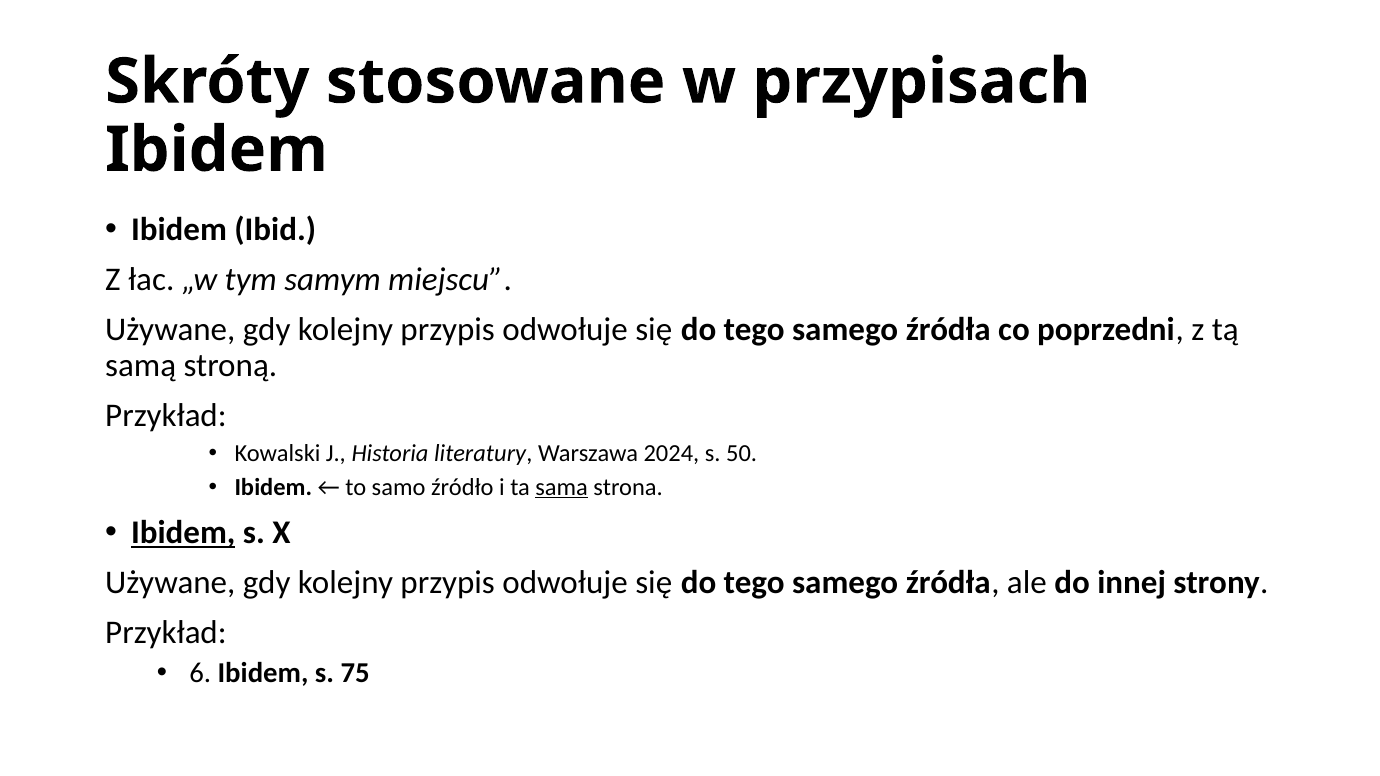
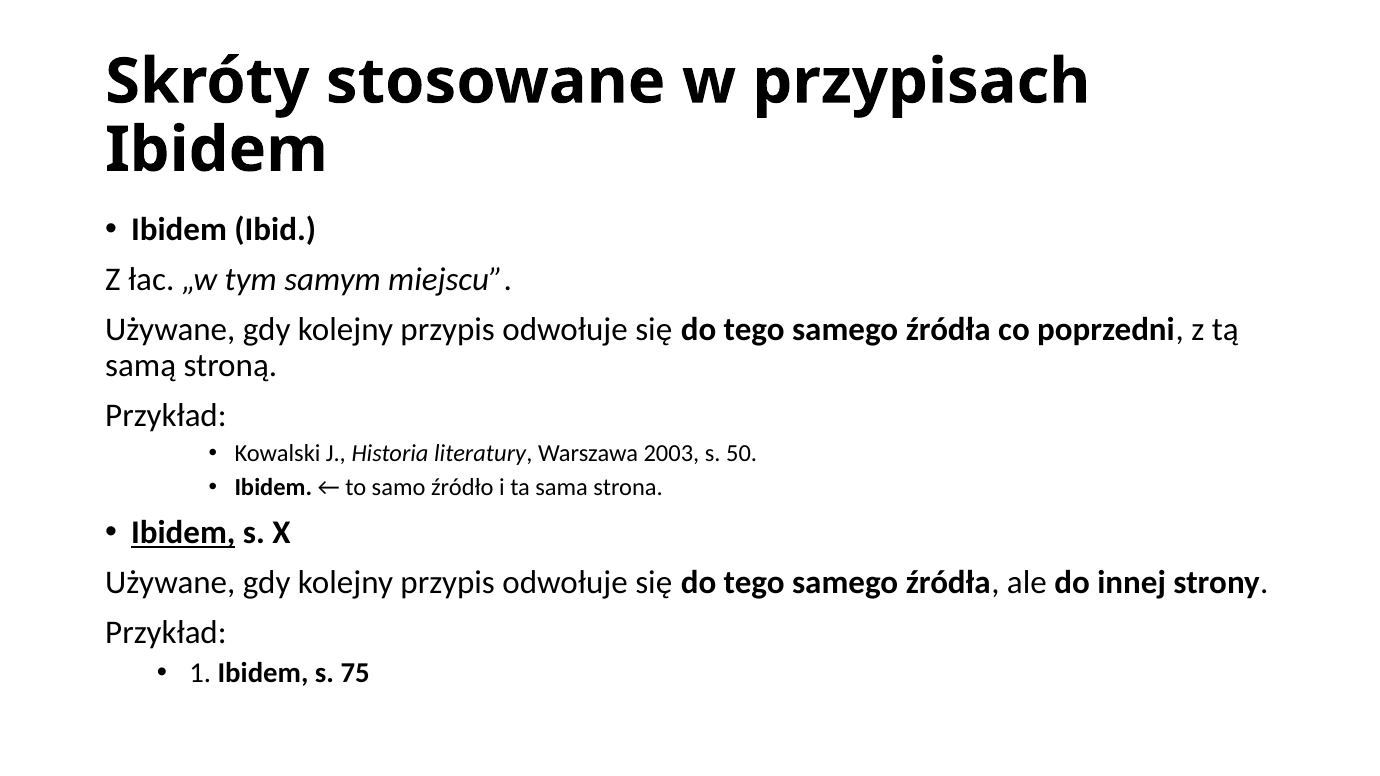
2024: 2024 -> 2003 (671, 454)
sama underline: present -> none (562, 487)
6: 6 -> 1 (200, 673)
